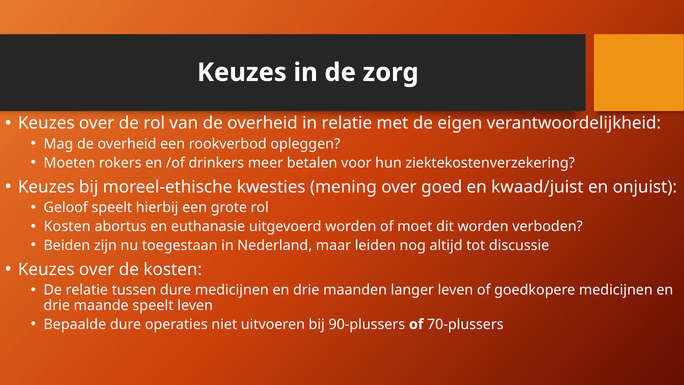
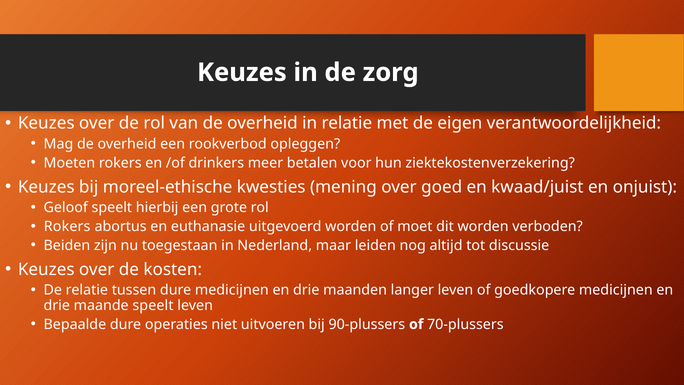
Kosten: Kosten -> Rokers (67, 226)
